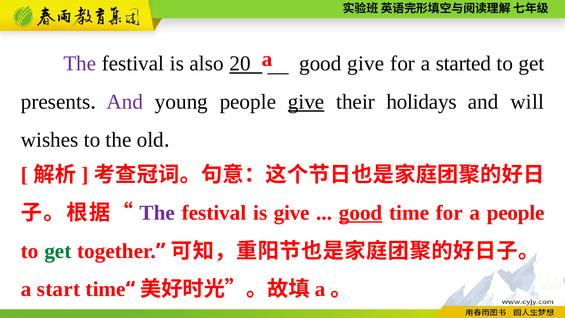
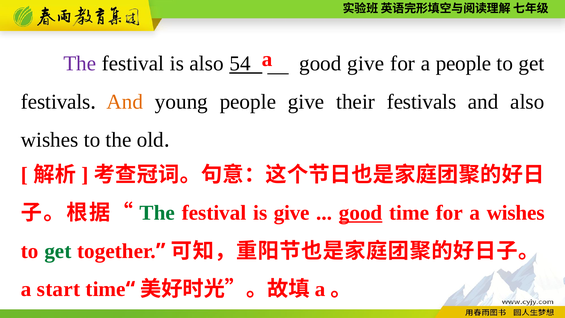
20: 20 -> 54 (240, 64)
a started: started -> people (463, 64)
presents: presents -> festivals (56, 102)
And colour: purple -> orange (125, 102)
give underline: present -> none (306, 102)
their holidays: holidays -> festivals (422, 102)
and will: will -> also (527, 102)
The colour: purple -> green (157, 213)
a people: people -> wishes (516, 213)
